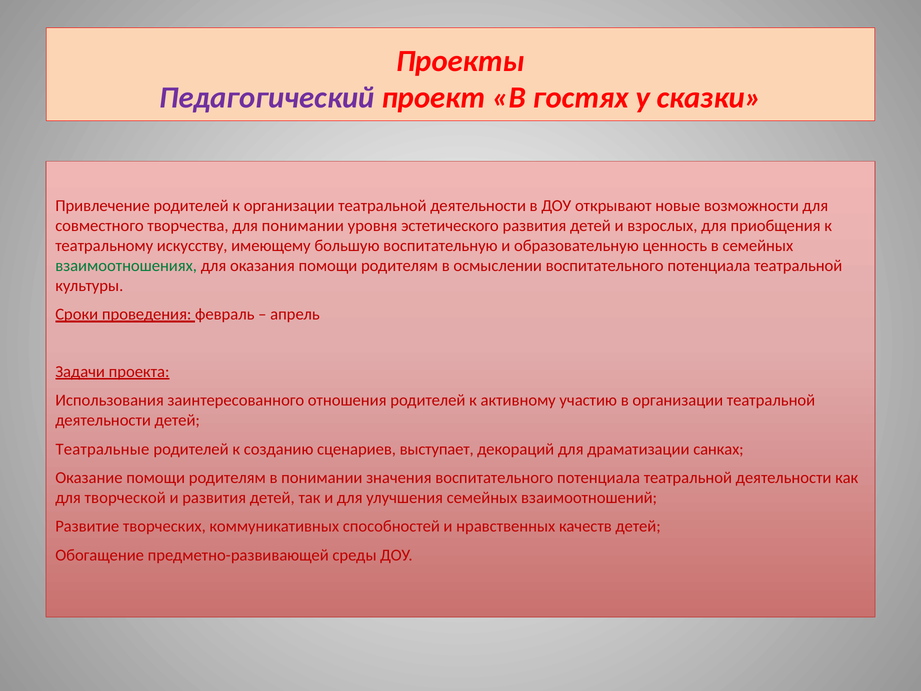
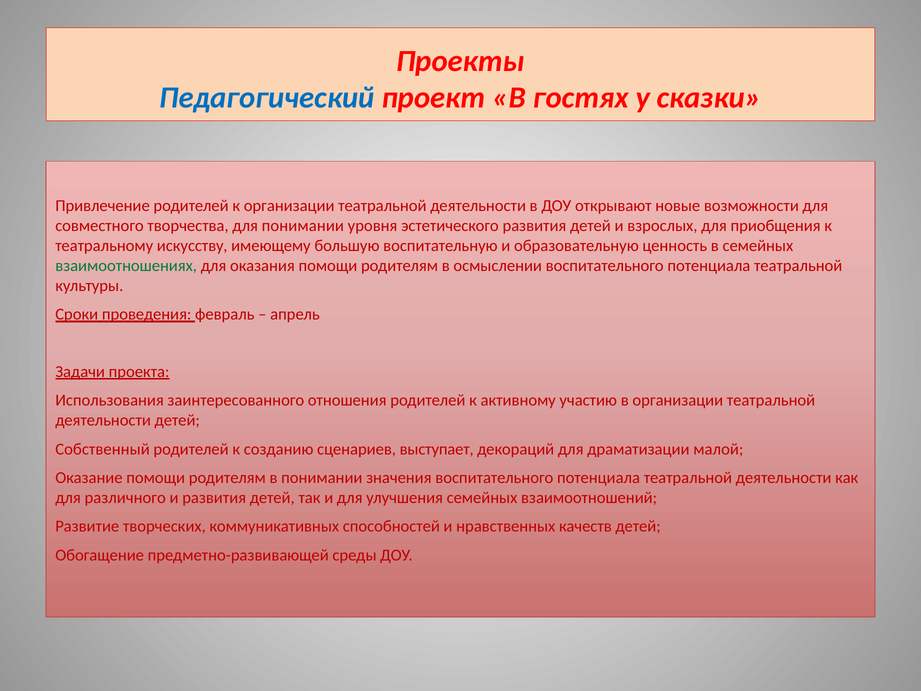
Педагогический colour: purple -> blue (267, 98)
Театральные: Театральные -> Собственный (103, 449)
санках: санках -> малой (718, 449)
творческой: творческой -> различного (125, 498)
